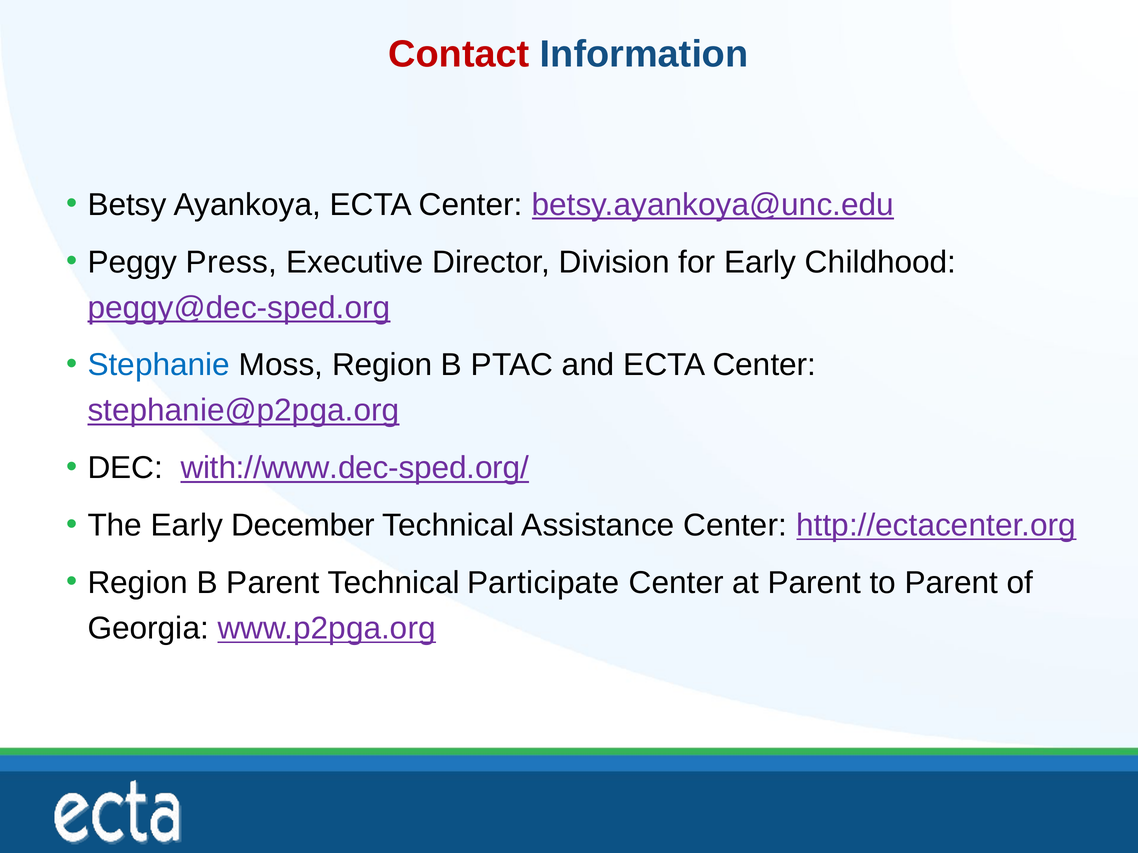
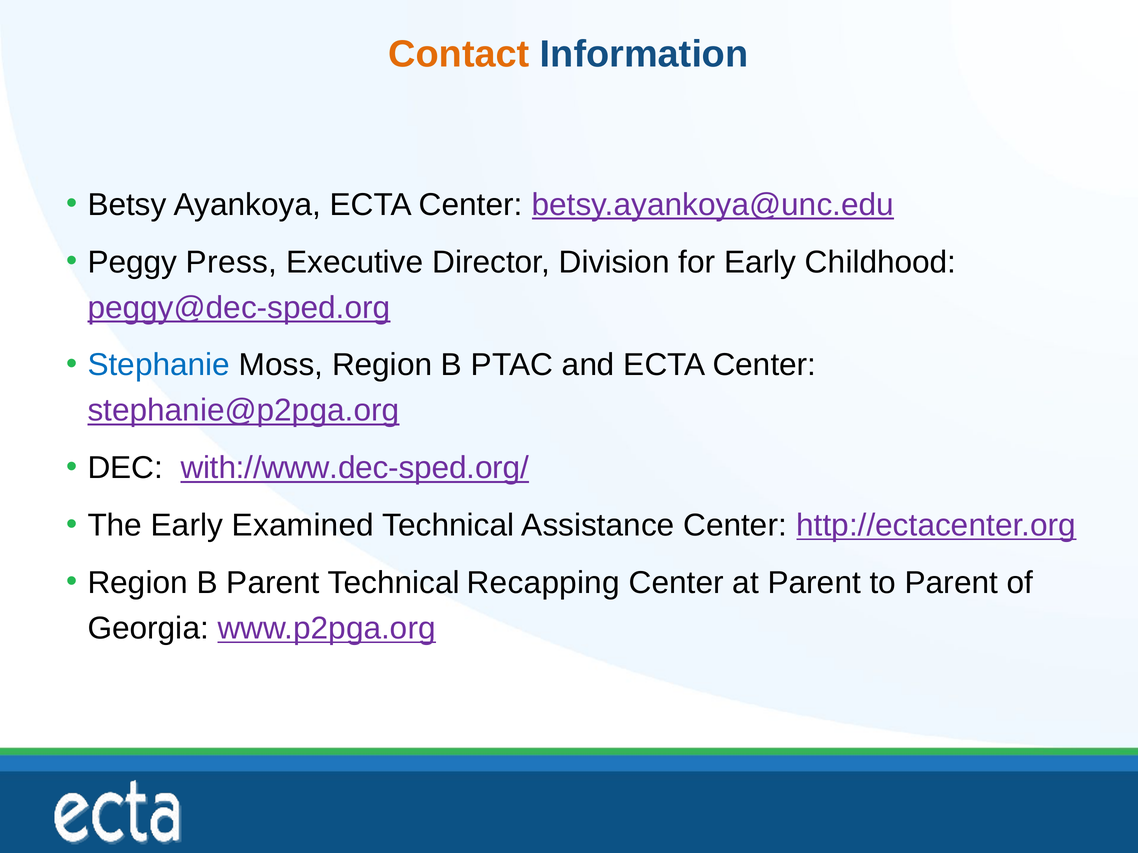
Contact colour: red -> orange (459, 54)
December: December -> Examined (303, 526)
Participate: Participate -> Recapping (543, 583)
